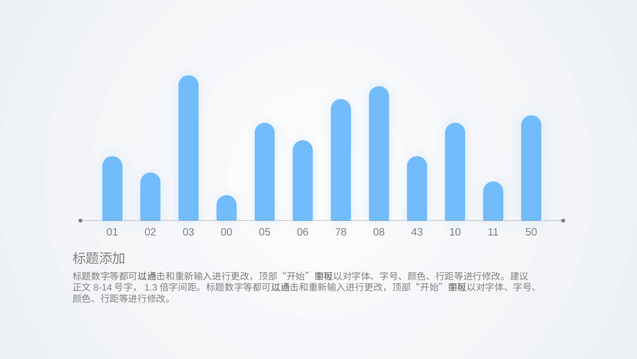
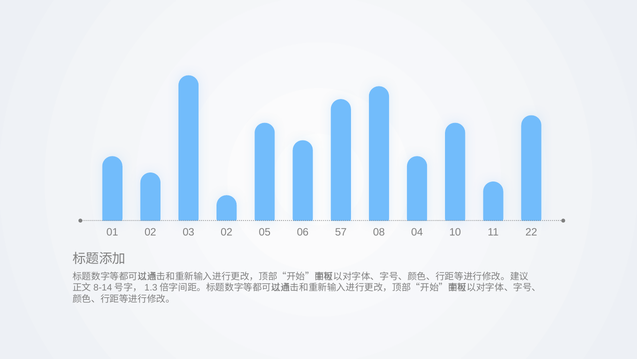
03 00: 00 -> 02 (227, 232)
78: 78 -> 57 (341, 232)
43: 43 -> 04 (417, 232)
50: 50 -> 22 (531, 232)
